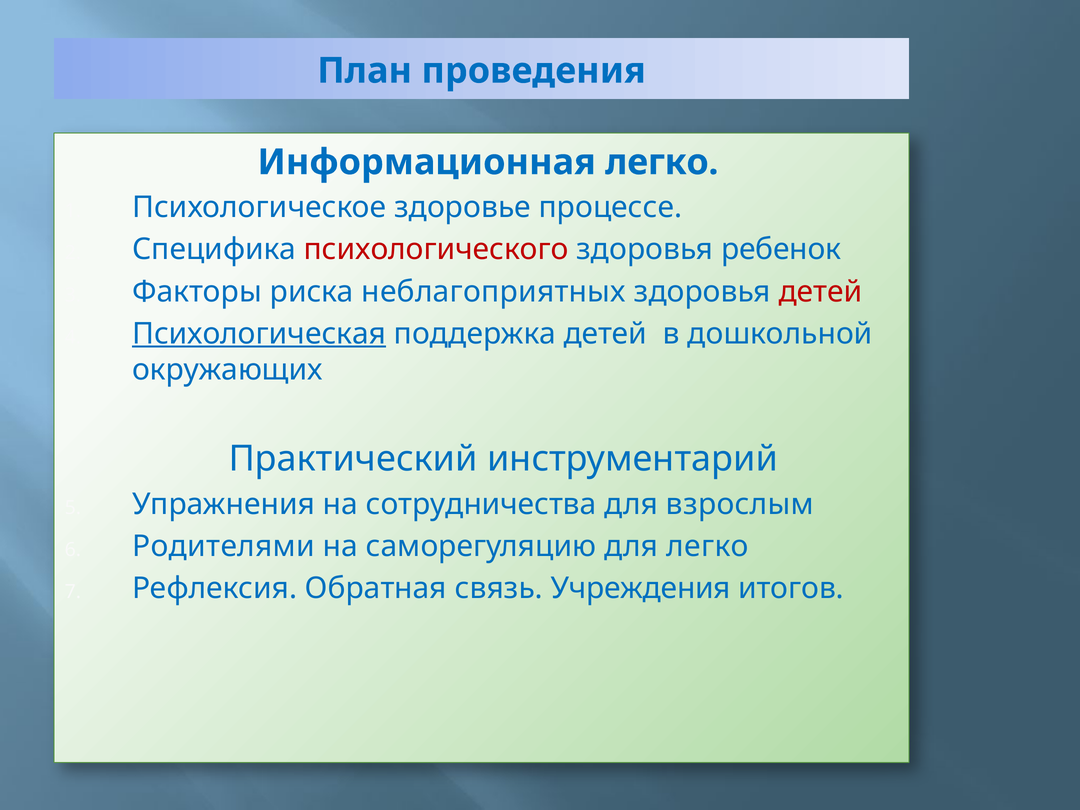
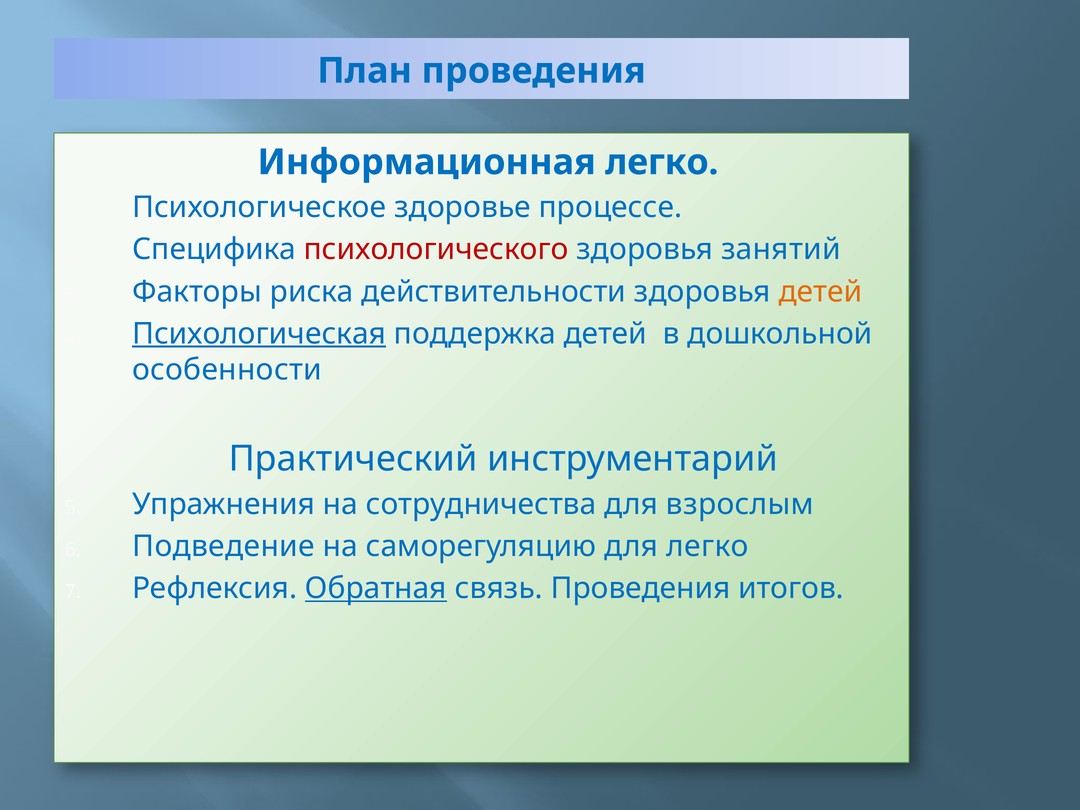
ребенок: ребенок -> занятий (781, 250)
неблагоприятных: неблагоприятных -> действительности (494, 292)
детей colour: red -> orange (820, 292)
окружающих: окружающих -> особенности (227, 370)
Родителями: Родителями -> Подведение (224, 546)
Обратная underline: none -> present (376, 588)
связь Учреждения: Учреждения -> Проведения (641, 588)
